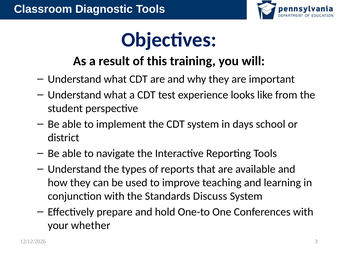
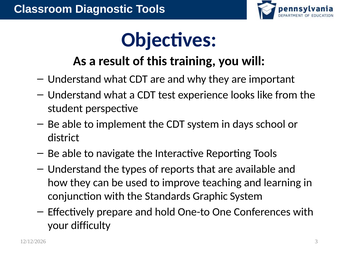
Discuss: Discuss -> Graphic (210, 196)
whether: whether -> difficulty (91, 226)
